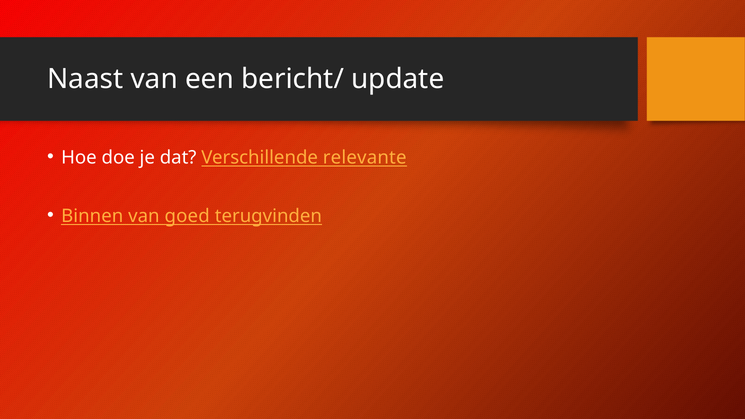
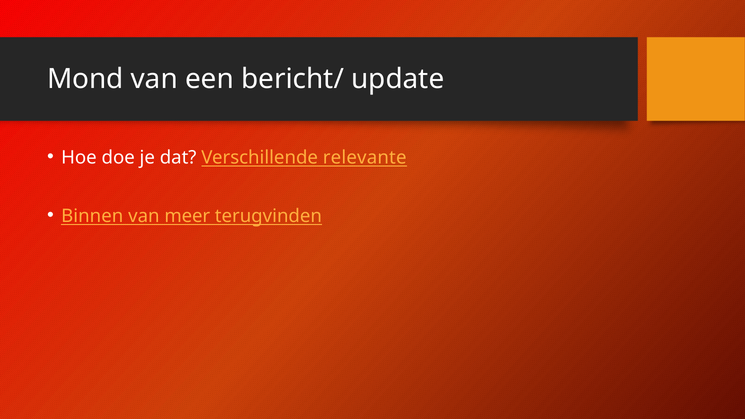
Naast: Naast -> Mond (85, 79)
goed: goed -> meer (187, 216)
